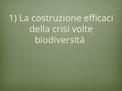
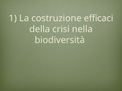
volte: volte -> nella (82, 29)
